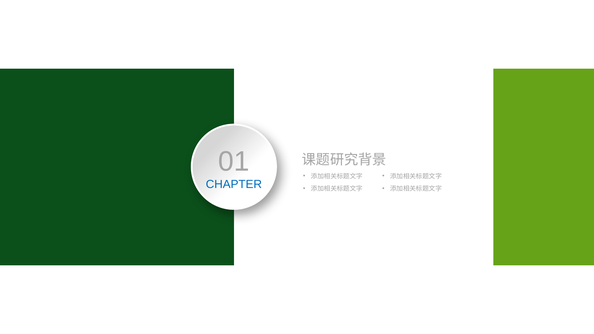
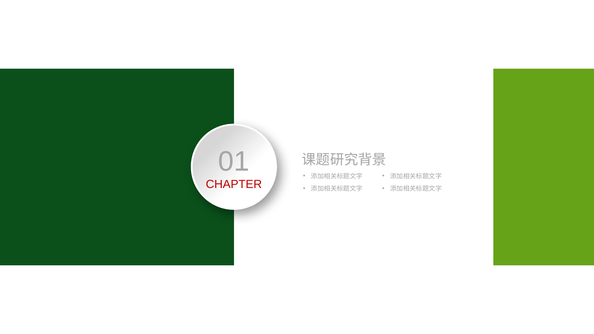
CHAPTER colour: blue -> red (234, 185)
